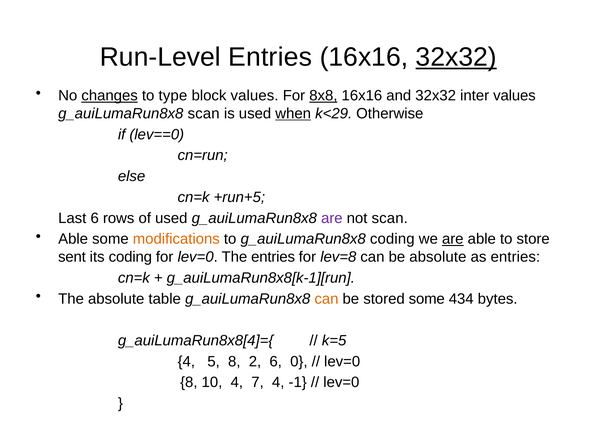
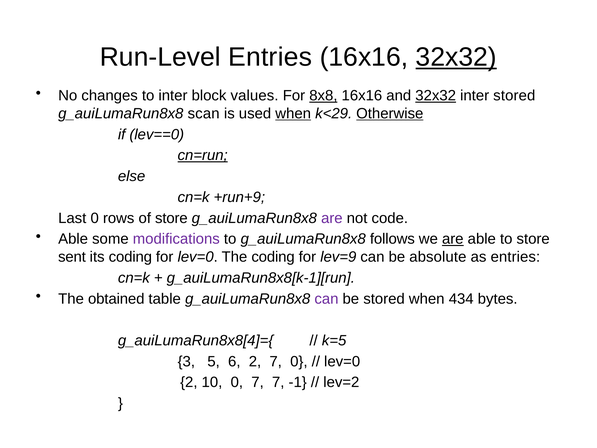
changes underline: present -> none (110, 96)
to type: type -> inter (173, 96)
32x32 underline: none -> present (436, 96)
inter values: values -> stored (514, 96)
Otherwise underline: none -> present (390, 114)
cn=run underline: none -> present (203, 155)
+run+5: +run+5 -> +run+9 (239, 197)
Last 6: 6 -> 0 (95, 218)
of used: used -> store (171, 218)
not scan: scan -> code (390, 218)
modifications colour: orange -> purple (176, 239)
g_auiLumaRun8x8 coding: coding -> follows (392, 239)
The entries: entries -> coding (273, 257)
lev=8: lev=8 -> lev=9 (338, 257)
The absolute: absolute -> obtained (116, 299)
can colour: orange -> purple (326, 299)
stored some: some -> when (427, 299)
4: 4 -> 3 (186, 361)
5 8: 8 -> 6 (234, 361)
2 6: 6 -> 7 (276, 361)
8: 8 -> 2 (189, 382)
10 4: 4 -> 0 (237, 382)
7 4: 4 -> 7 (278, 382)
lev=0: lev=0 -> lev=2 (341, 382)
